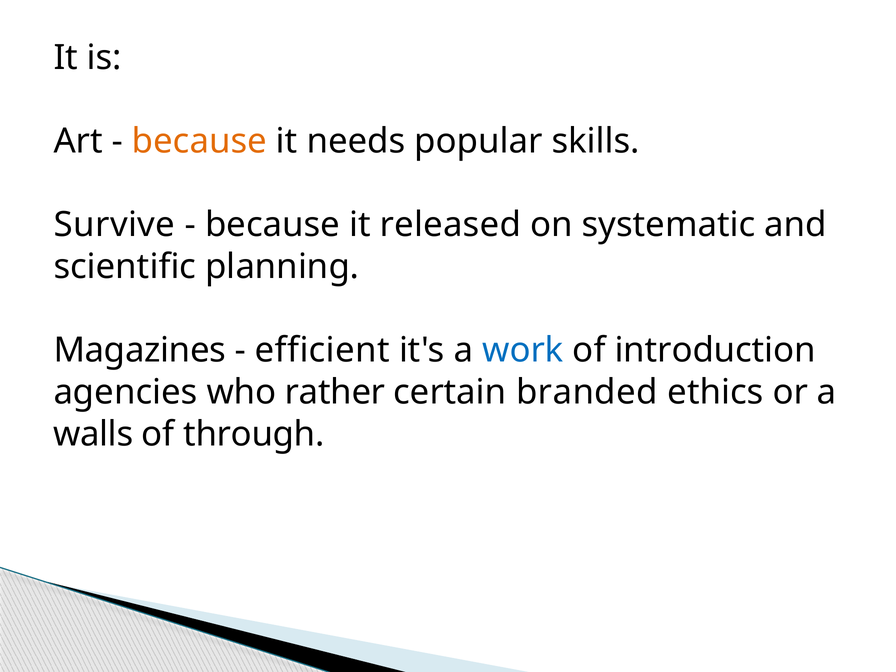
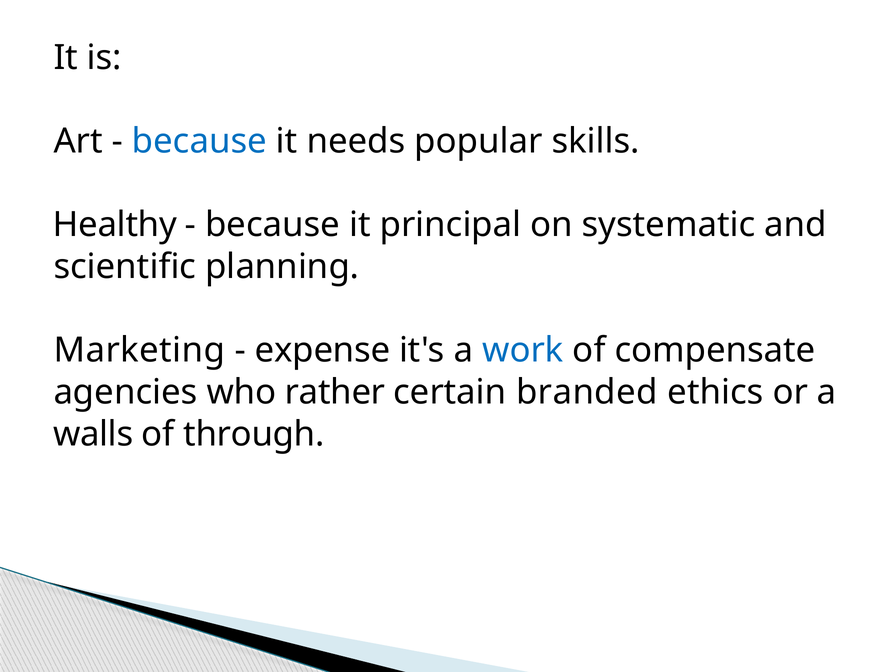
because colour: orange -> blue (199, 141)
Survive: Survive -> Healthy (115, 225)
released: released -> principal (451, 225)
Magazines: Magazines -> Marketing (139, 350)
efficient: efficient -> expense (323, 350)
introduction: introduction -> compensate (715, 350)
